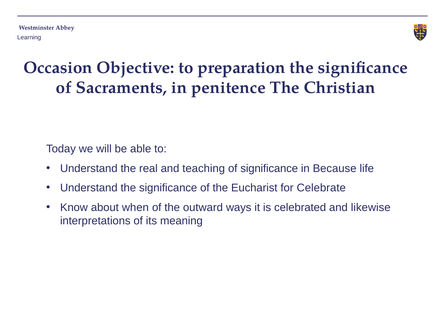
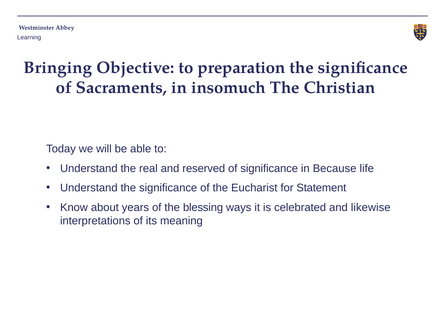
Occasion: Occasion -> Bringing (58, 68)
penitence: penitence -> insomuch (229, 88)
teaching: teaching -> reserved (204, 169)
Celebrate: Celebrate -> Statement (321, 188)
when: when -> years (135, 208)
outward: outward -> blessing (203, 208)
